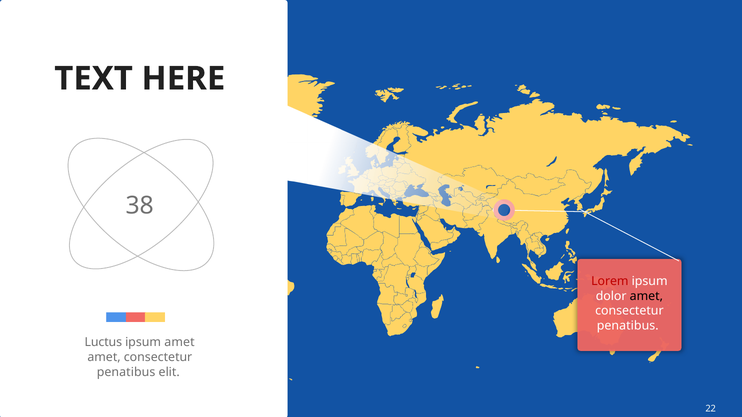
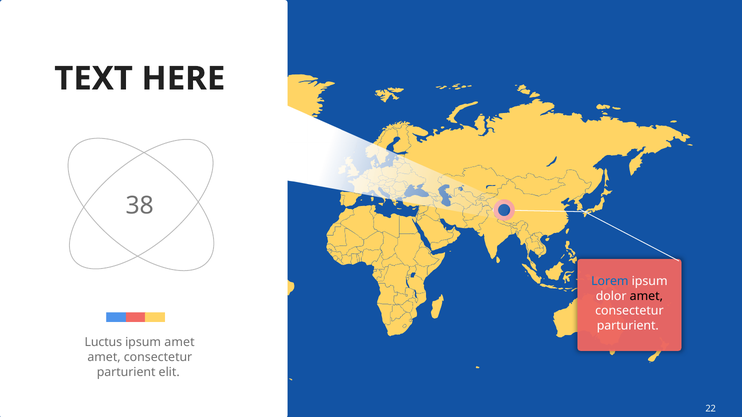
Lorem colour: red -> blue (610, 281)
penatibus: penatibus -> parturient (628, 326)
penatibus: penatibus -> parturient (126, 372)
